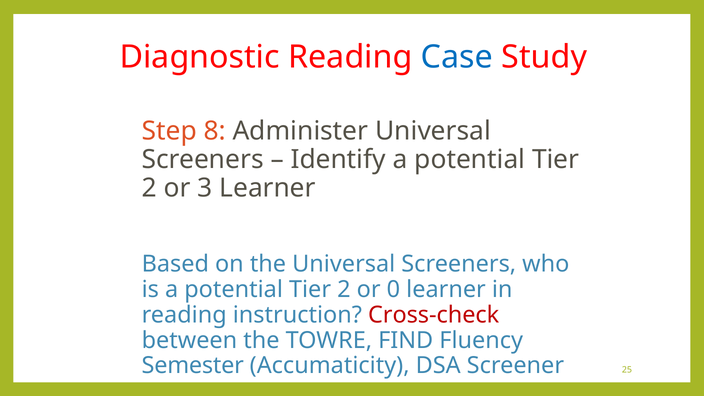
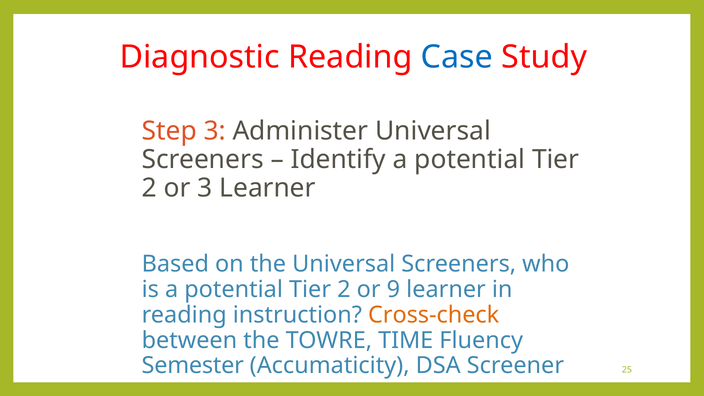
Step 8: 8 -> 3 (215, 131)
0: 0 -> 9 (393, 290)
Cross-check colour: red -> orange (434, 315)
FIND: FIND -> TIME (406, 340)
